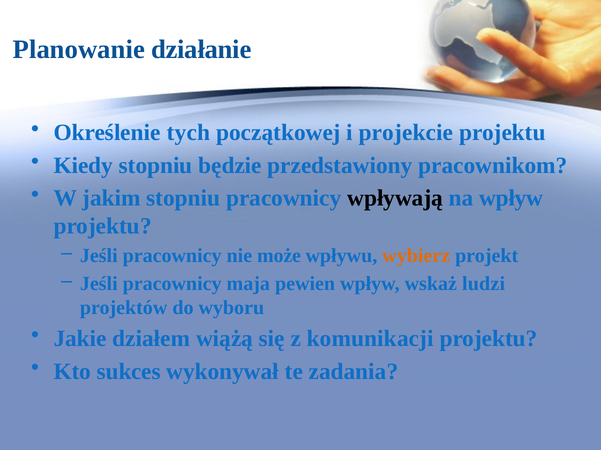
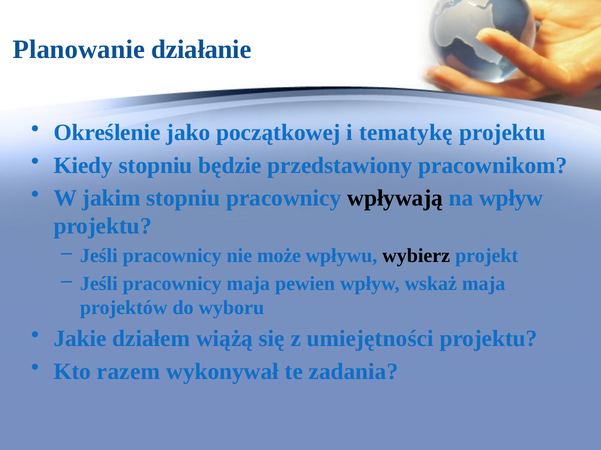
tych: tych -> jako (188, 133)
projekcie: projekcie -> tematykę (406, 133)
wybierz colour: orange -> black (416, 256)
wskaż ludzi: ludzi -> maja (484, 284)
komunikacji: komunikacji -> umiejętności (370, 339)
sukces: sukces -> razem (129, 372)
